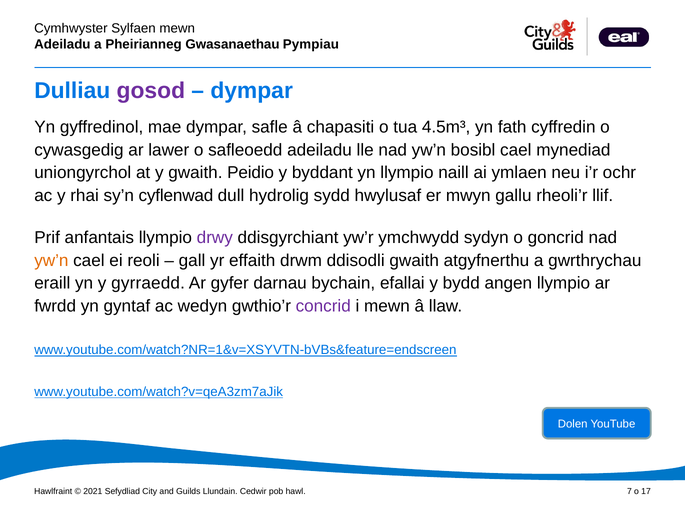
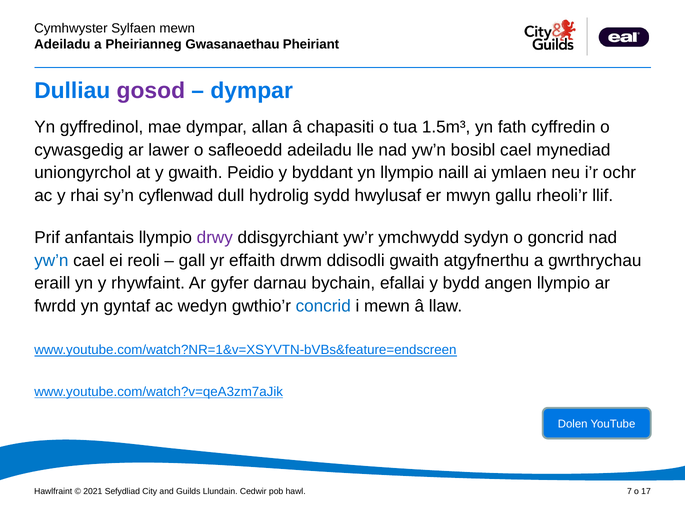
Pympiau: Pympiau -> Pheiriant (311, 44)
safle: safle -> allan (270, 127)
4.5m³: 4.5m³ -> 1.5m³ (446, 127)
yw’n colour: orange -> blue (51, 260)
gyrraedd: gyrraedd -> rhywfaint (148, 283)
concrid colour: purple -> blue (323, 306)
